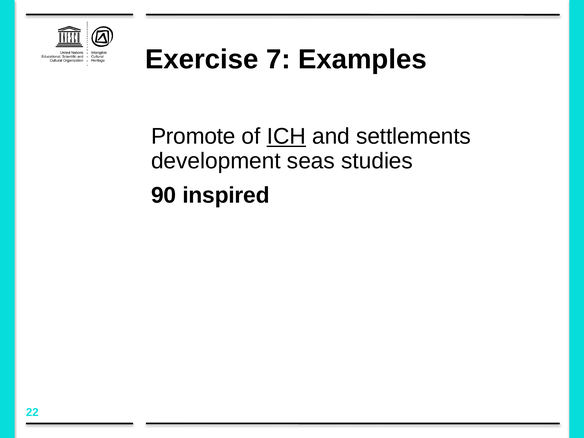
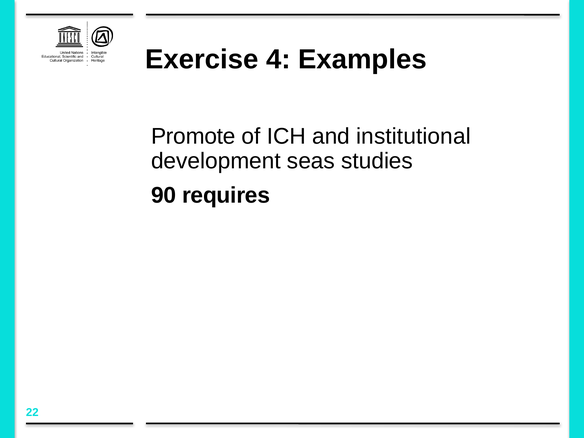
7: 7 -> 4 (278, 59)
ICH underline: present -> none (286, 137)
settlements: settlements -> institutional (413, 137)
inspired: inspired -> requires (226, 195)
